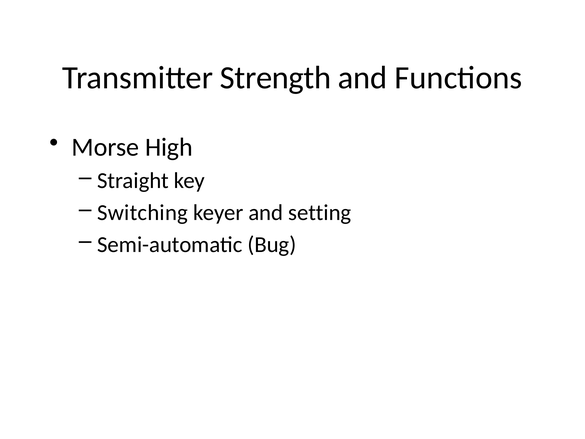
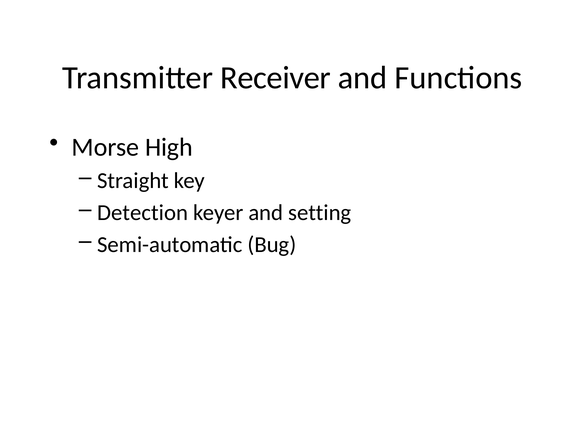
Strength: Strength -> Receiver (276, 78)
Switching: Switching -> Detection (143, 212)
